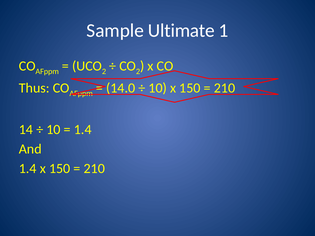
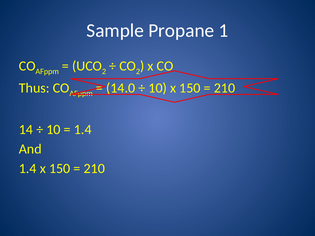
Ultimate: Ultimate -> Propane (181, 30)
